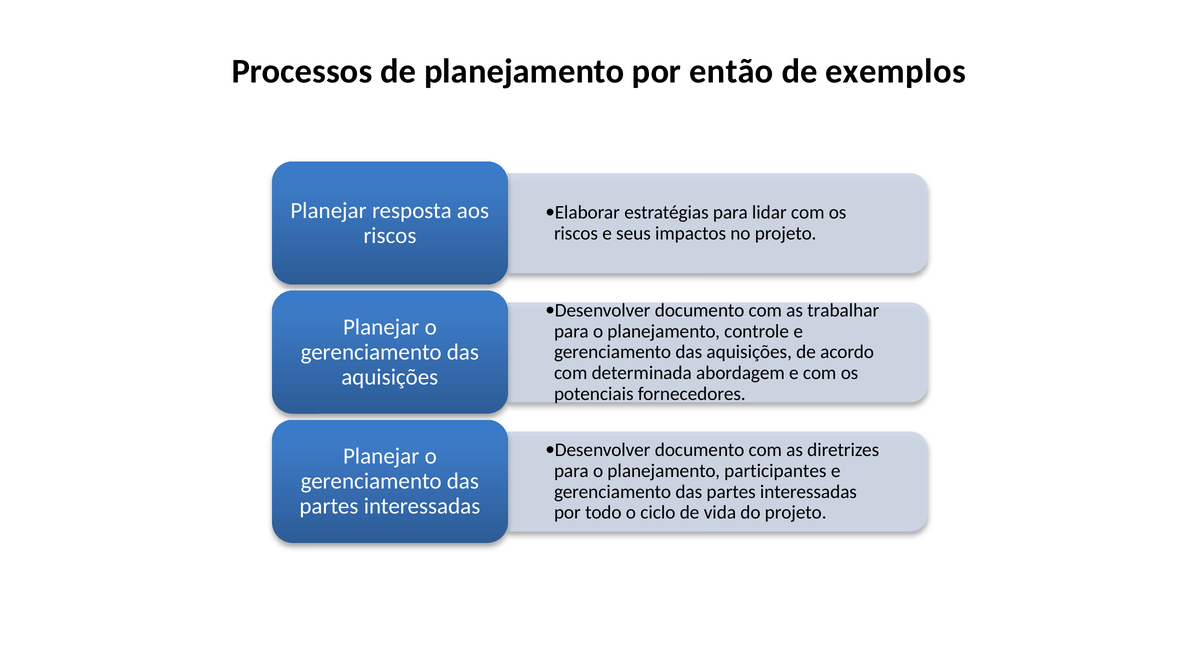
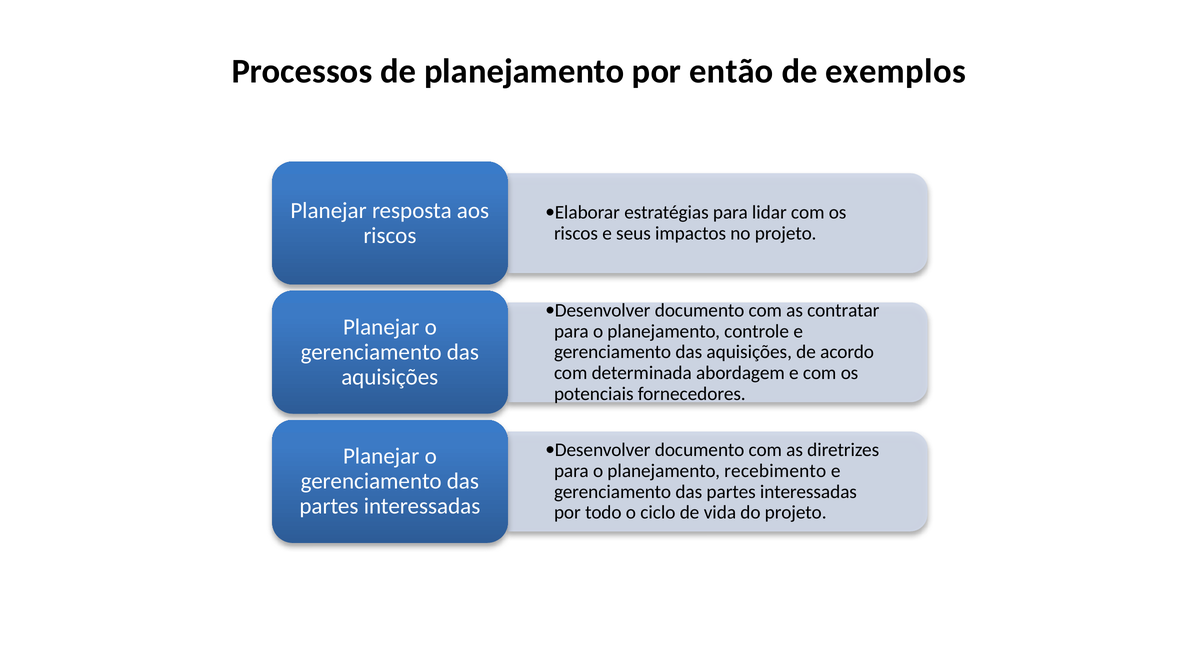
trabalhar: trabalhar -> contratar (843, 310)
participantes: participantes -> recebimento (775, 471)
